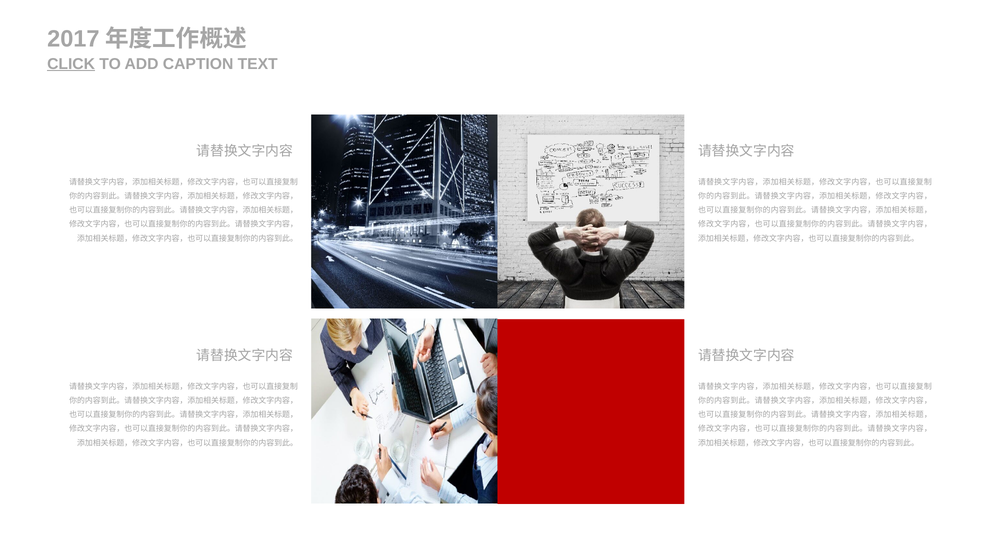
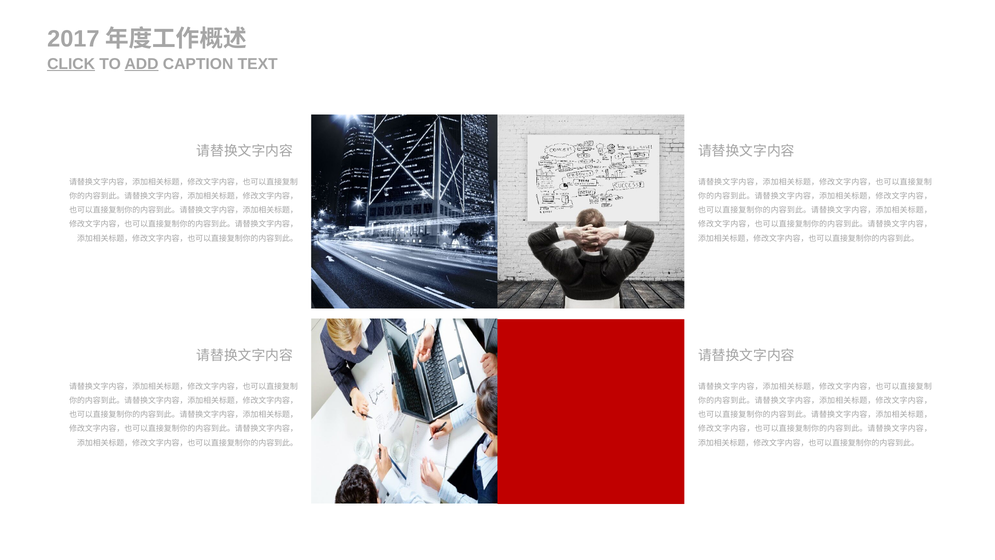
ADD underline: none -> present (142, 64)
